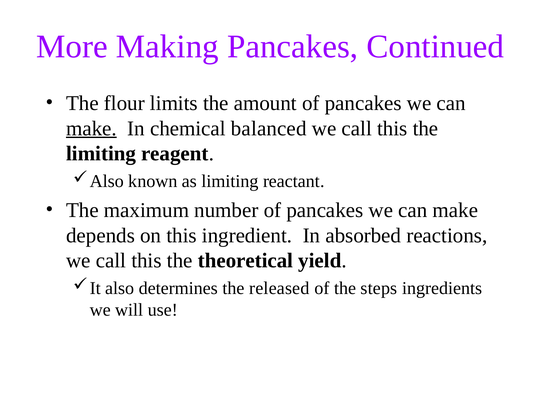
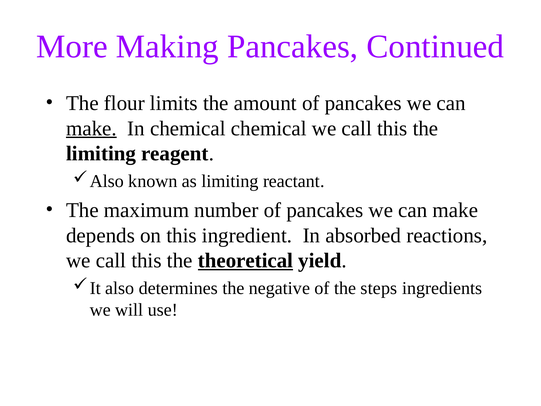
chemical balanced: balanced -> chemical (269, 128)
theoretical underline: none -> present (246, 260)
released: released -> negative (279, 288)
